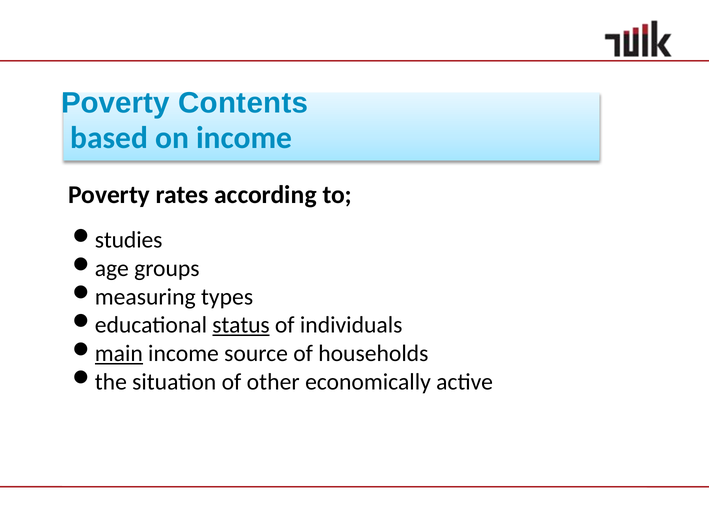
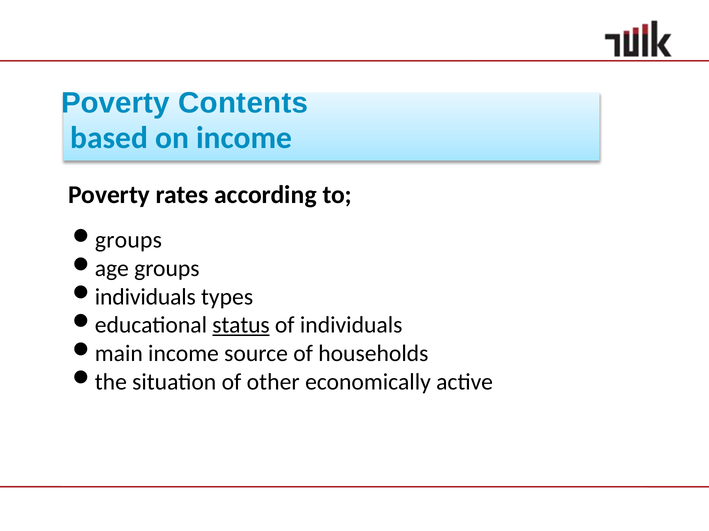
studies: studies -> groups (128, 240)
measuring: measuring -> individuals (145, 297)
main underline: present -> none (119, 354)
